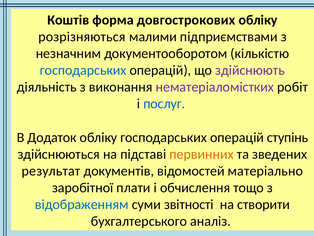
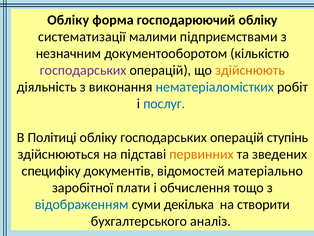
Коштів: Коштів -> Обліку (68, 20)
довгострокових: довгострокових -> господарюючий (186, 20)
розрізняються: розрізняються -> систематизації (82, 37)
господарських colour: blue -> purple (83, 70)
здійснюють colour: purple -> orange (250, 70)
нематеріаломістких colour: purple -> blue (215, 87)
Додаток: Додаток -> Політиці (52, 137)
результат: результат -> специфіку (51, 171)
звітності: звітності -> декілька (189, 204)
